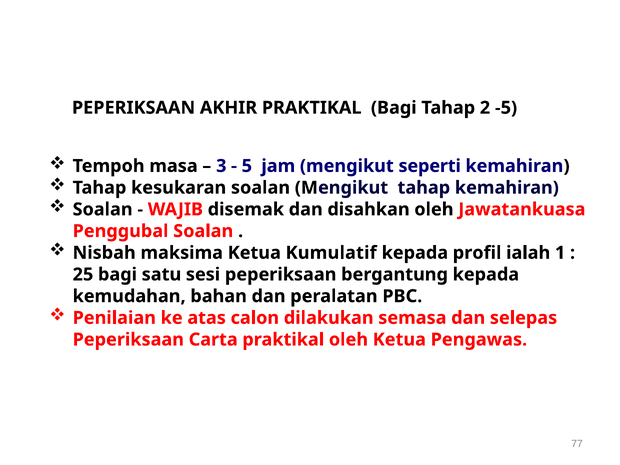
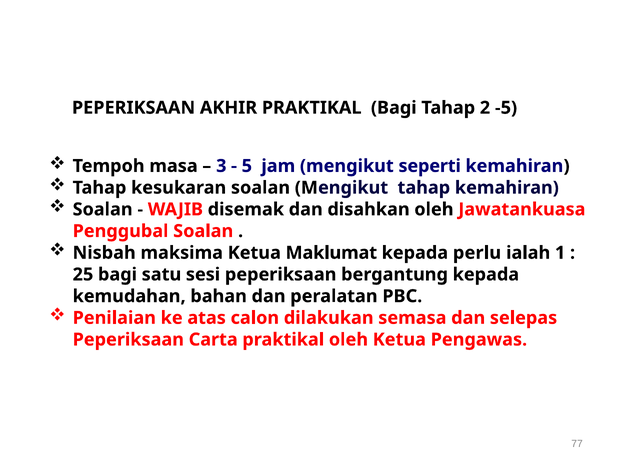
Kumulatif: Kumulatif -> Maklumat (331, 253)
profil: profil -> perlu (477, 253)
